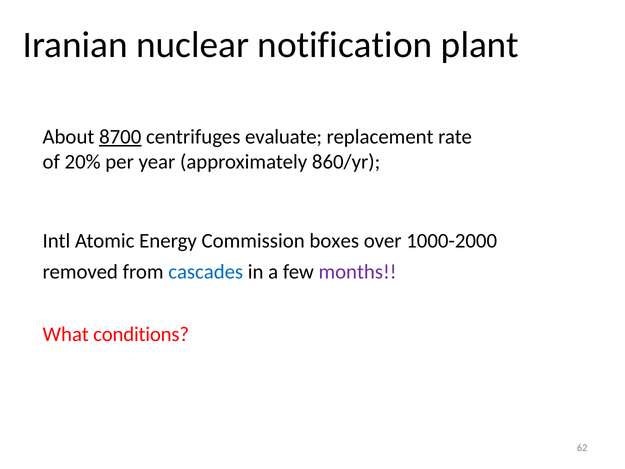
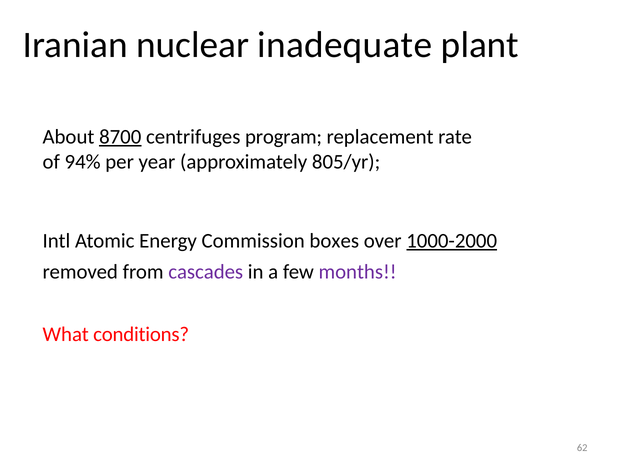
notification: notification -> inadequate (345, 45)
evaluate: evaluate -> program (284, 137)
20%: 20% -> 94% (83, 162)
860/yr: 860/yr -> 805/yr (346, 162)
1000-2000 underline: none -> present (452, 241)
cascades colour: blue -> purple (206, 272)
